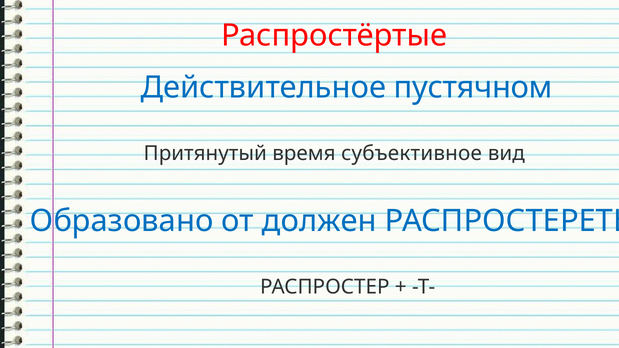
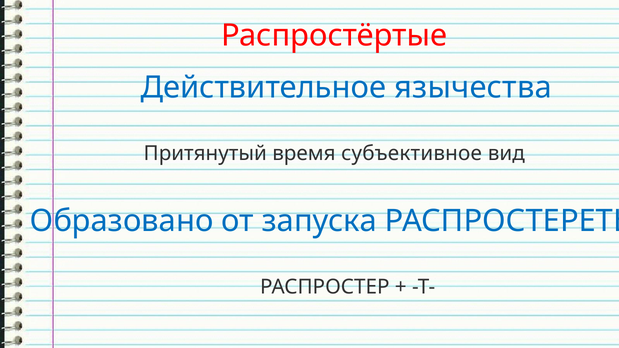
пустячном: пустячном -> язычества (473, 88)
должен: должен -> запуска (319, 221)
